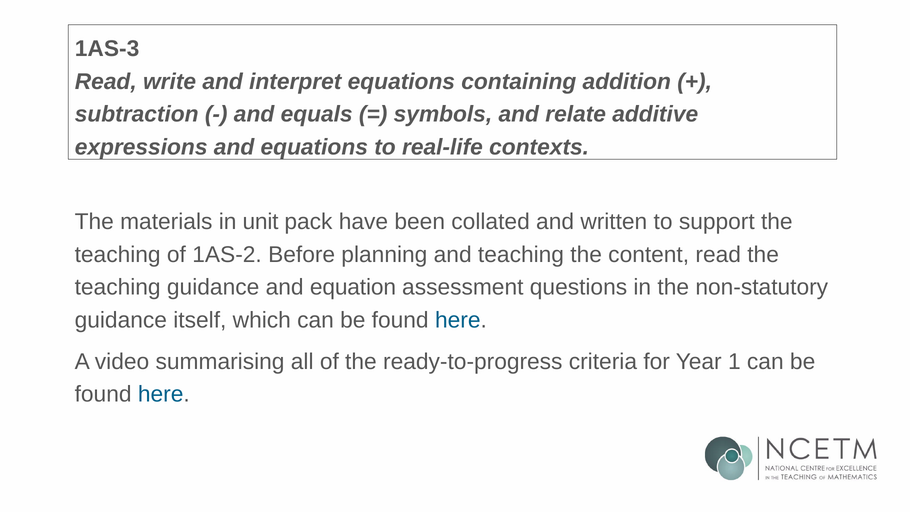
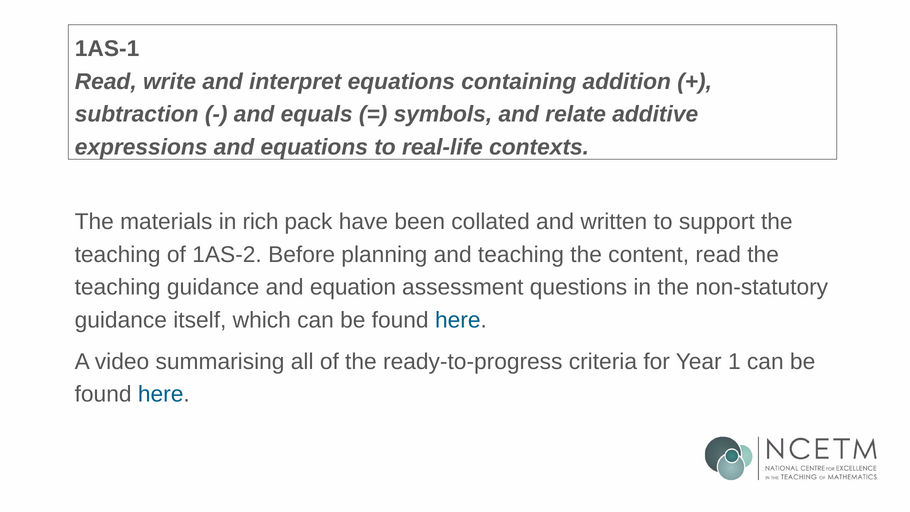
1AS-3: 1AS-3 -> 1AS-1 (107, 49)
unit: unit -> rich (261, 222)
